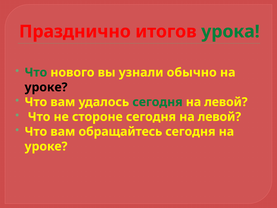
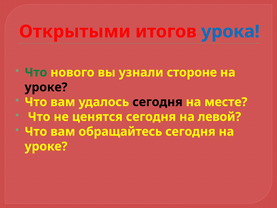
Празднично: Празднично -> Открытыми (75, 32)
урока colour: green -> blue (230, 32)
обычно: обычно -> стороне (192, 72)
сегодня colour: green -> black (157, 102)
левой: левой -> месте (226, 102)
стороне: стороне -> ценятся (97, 117)
